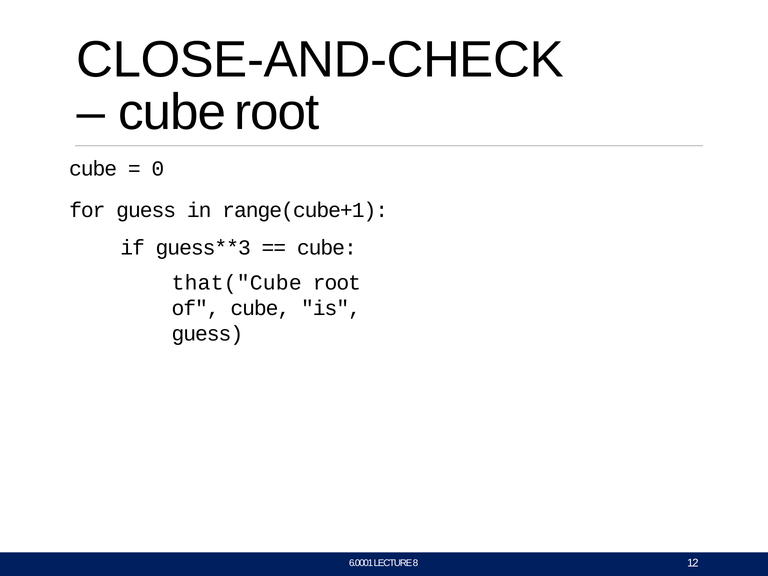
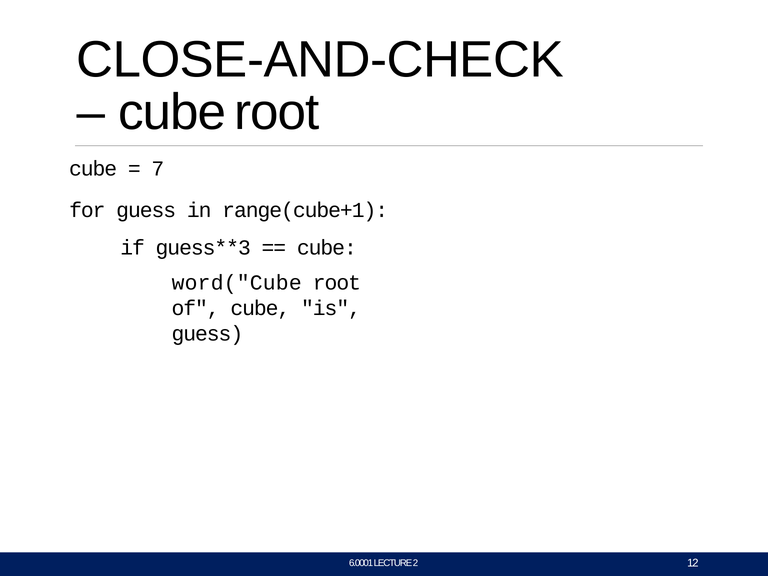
0: 0 -> 7 (158, 169)
that("Cube: that("Cube -> word("Cube (237, 282)
8: 8 -> 2 (415, 563)
